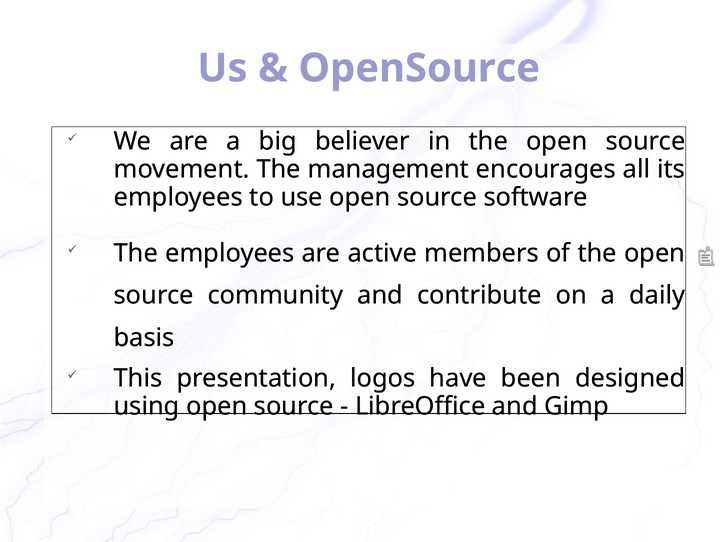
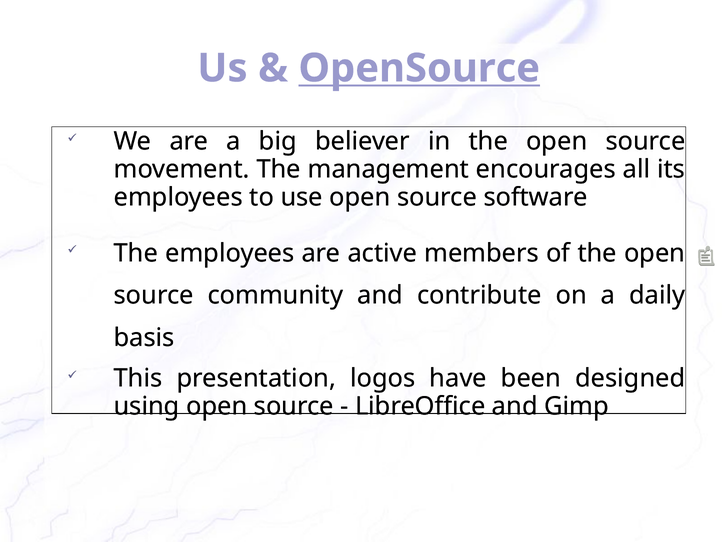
OpenSource underline: none -> present (419, 68)
